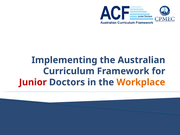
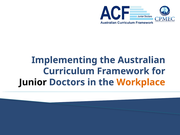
Junior colour: red -> black (33, 82)
